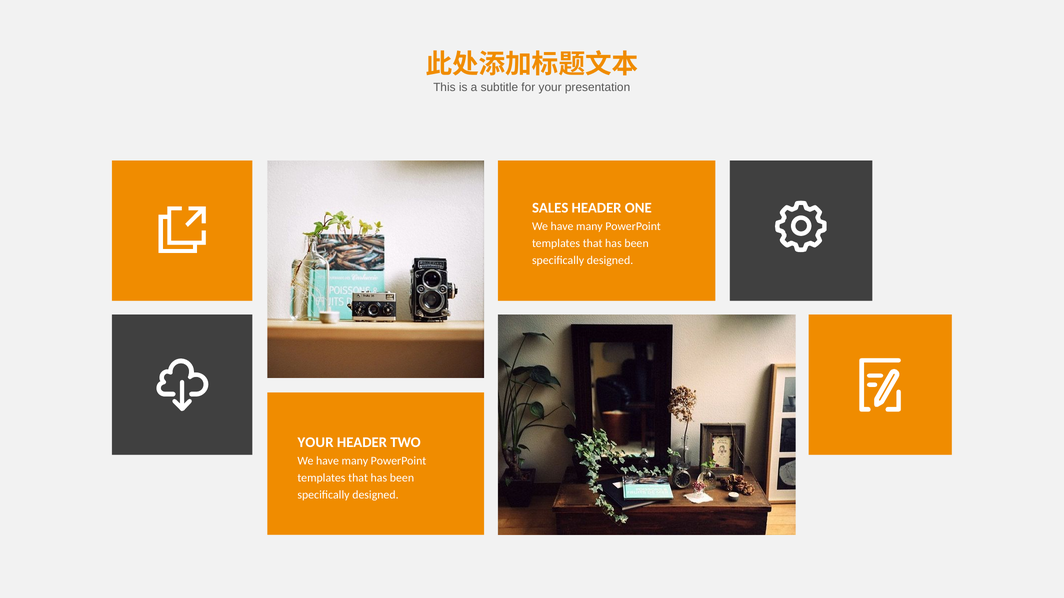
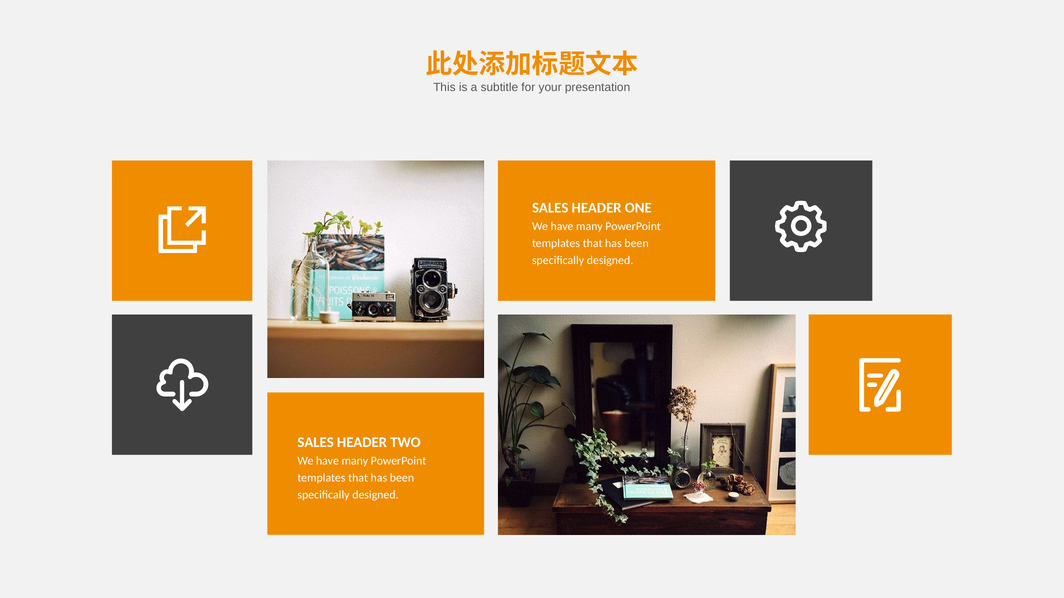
YOUR: YOUR -> SALES (316, 443)
